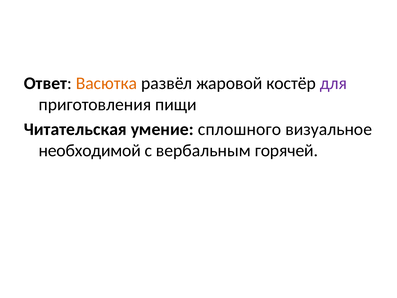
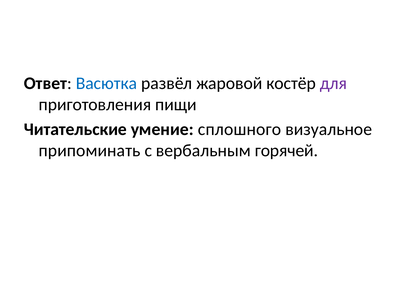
Васютка colour: orange -> blue (106, 83)
Читательская: Читательская -> Читательские (75, 129)
необходимой: необходимой -> припоминать (90, 150)
